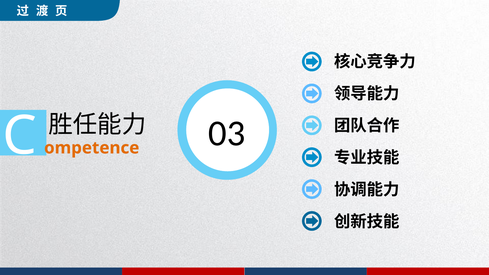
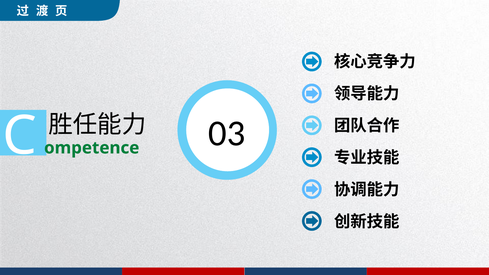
ompetence colour: orange -> green (92, 148)
